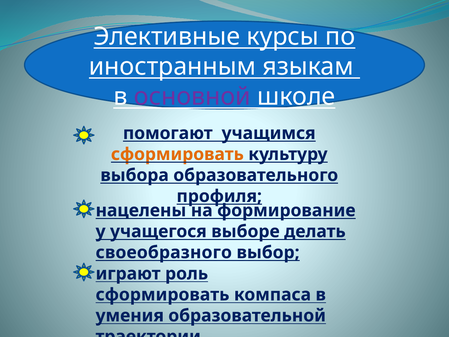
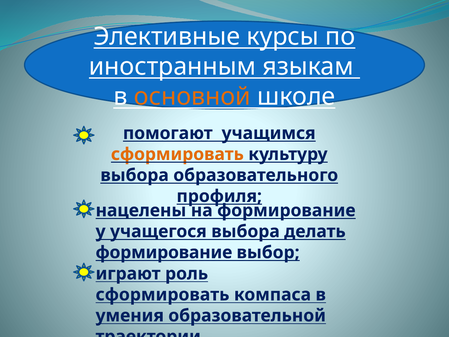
основной colour: purple -> orange (192, 97)
учащегося выборе: выборе -> выбора (245, 231)
своеобразного: своеобразного -> формирование (164, 252)
